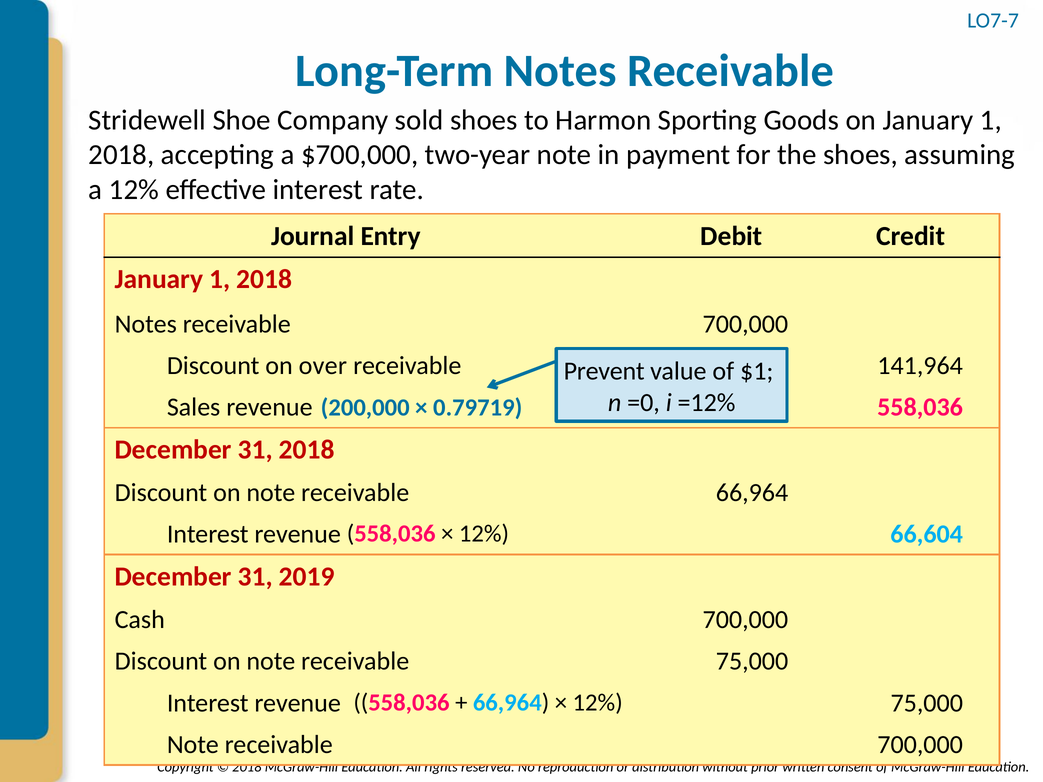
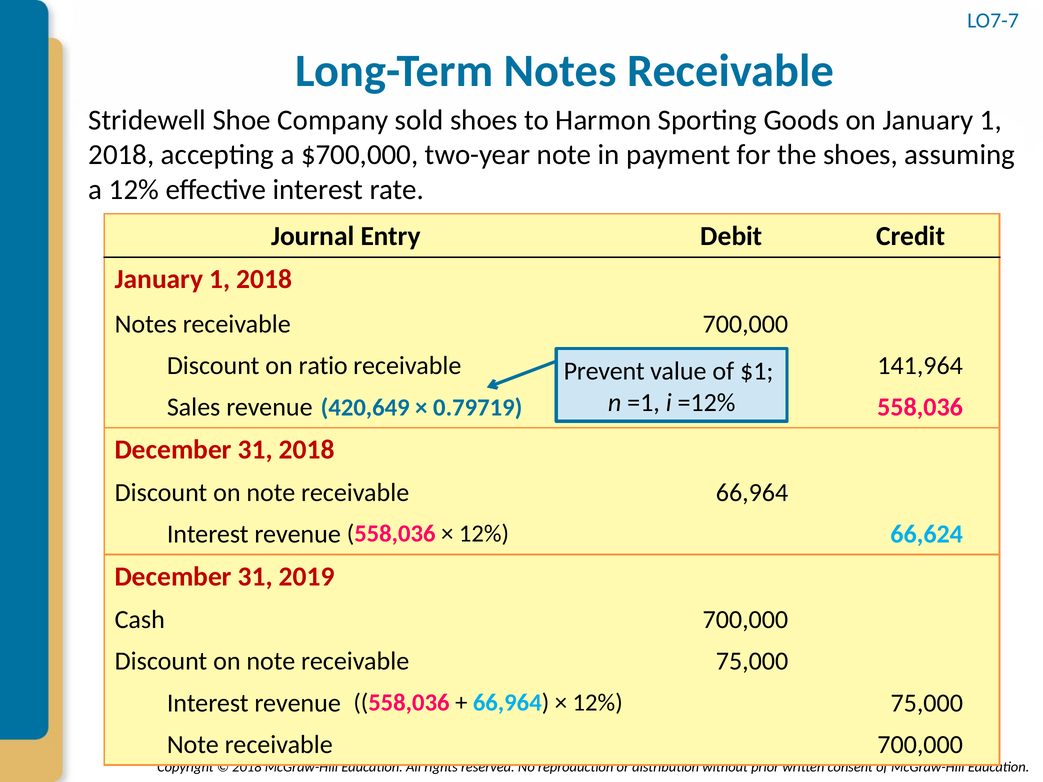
over: over -> ratio (323, 366)
=0: =0 -> =1 (643, 403)
200,000: 200,000 -> 420,649 (365, 408)
66,604: 66,604 -> 66,624 (927, 535)
